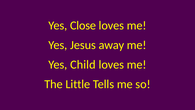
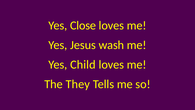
away: away -> wash (111, 45)
Little: Little -> They (78, 84)
